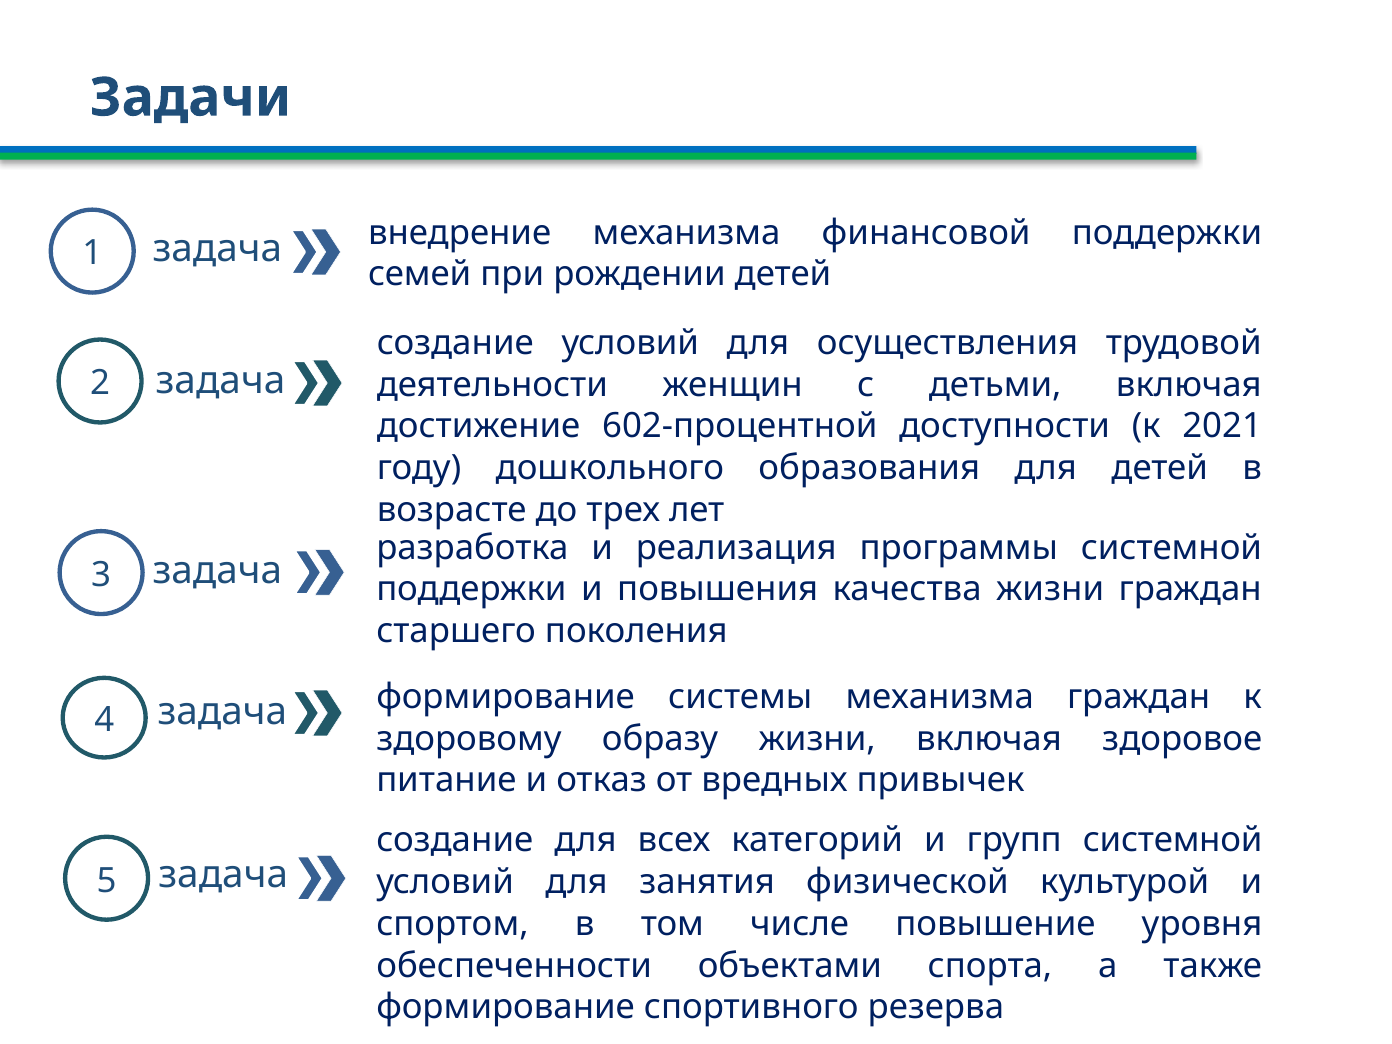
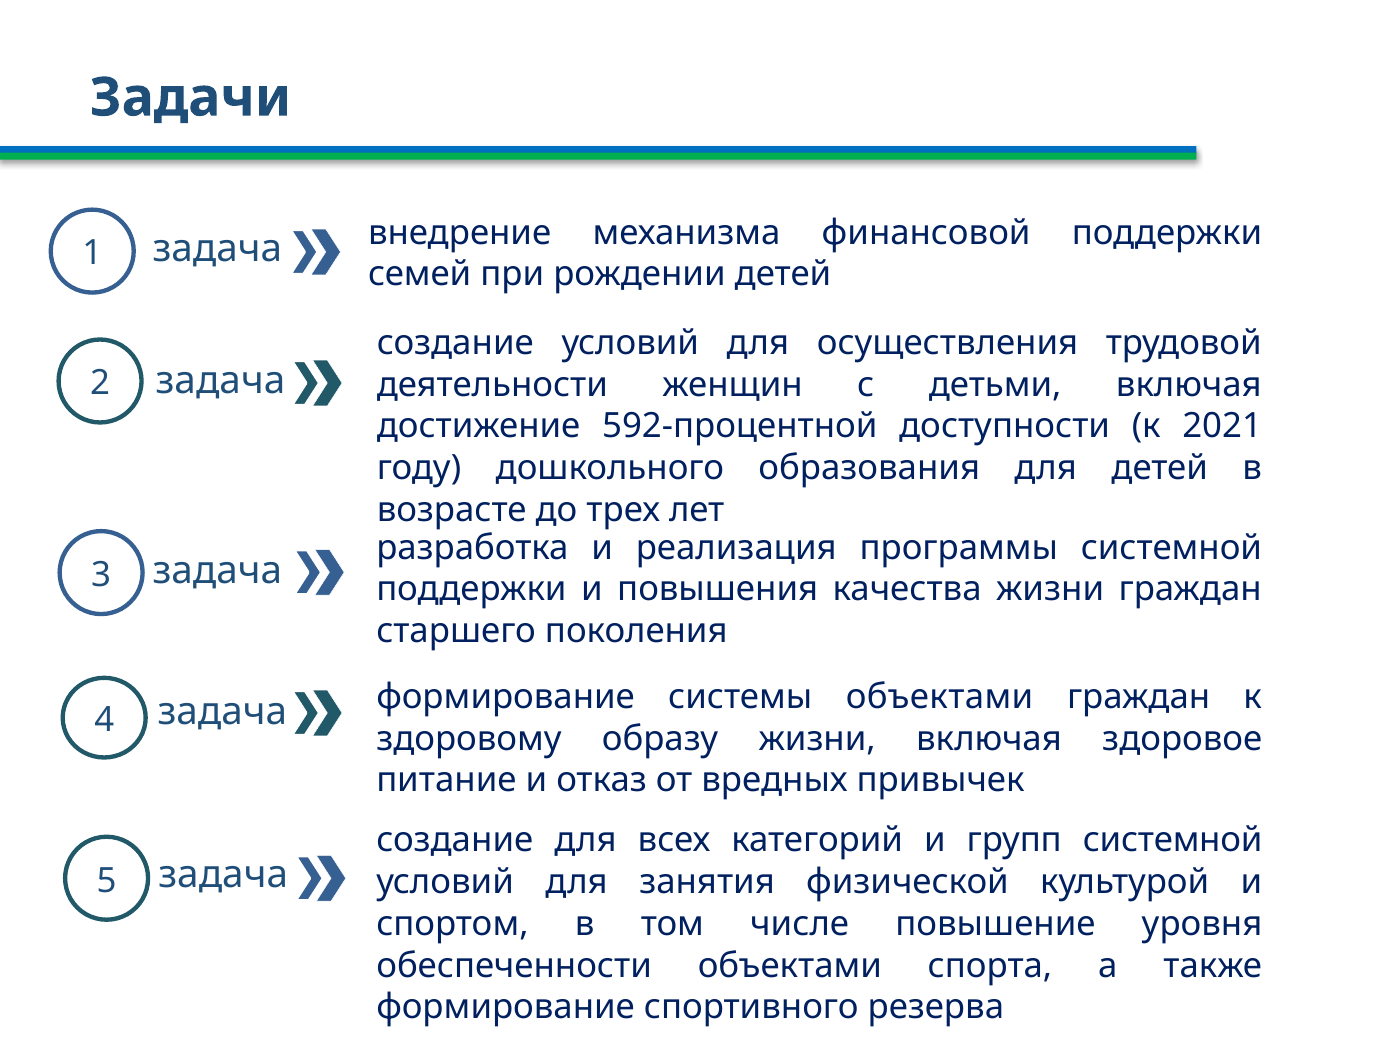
602-процентной: 602-процентной -> 592-процентной (740, 426)
системы механизма: механизма -> объектами (940, 697)
